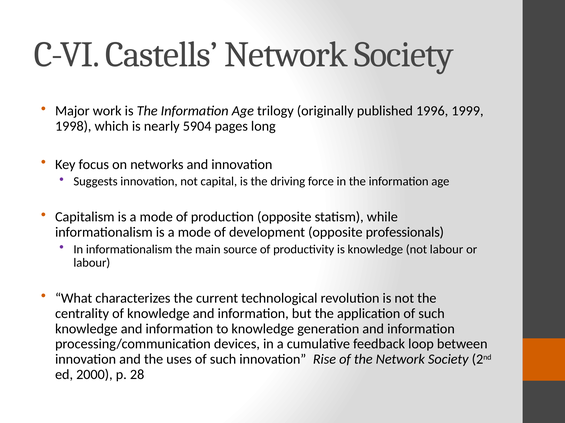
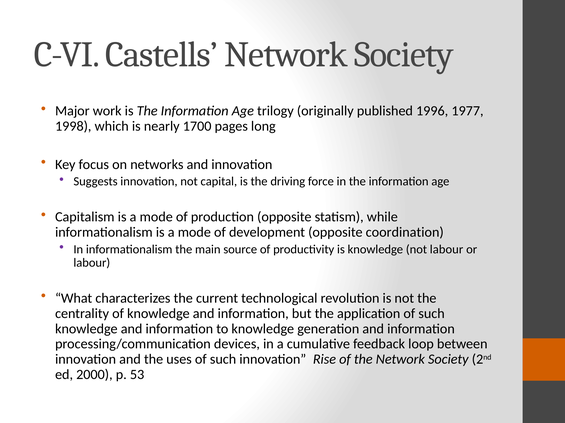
1999: 1999 -> 1977 (468, 111)
5904: 5904 -> 1700 (197, 126)
professionals: professionals -> coordination (405, 233)
28: 28 -> 53 (137, 375)
